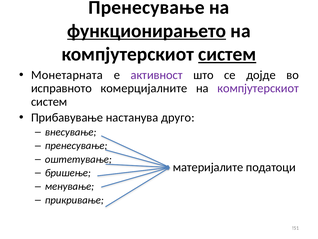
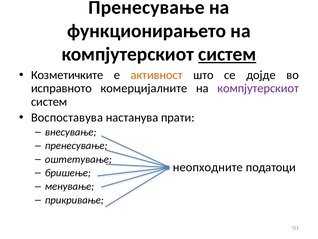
функционирањето underline: present -> none (147, 31)
Монетарната: Монетарната -> Козметичките (67, 75)
активност colour: purple -> orange (157, 75)
Прибавување: Прибавување -> Воспоставува (67, 117)
друго: друго -> прати (178, 117)
материјалите: материјалите -> неопходните (208, 167)
